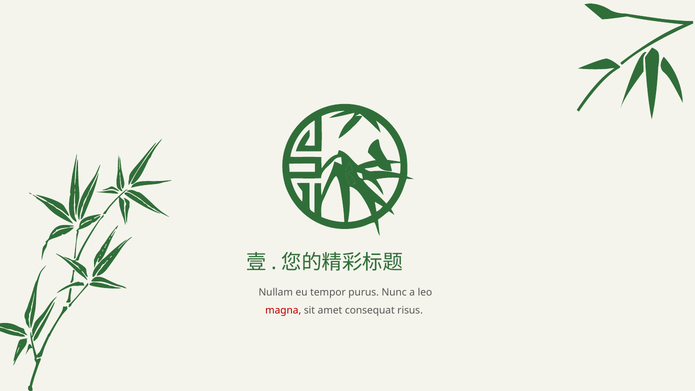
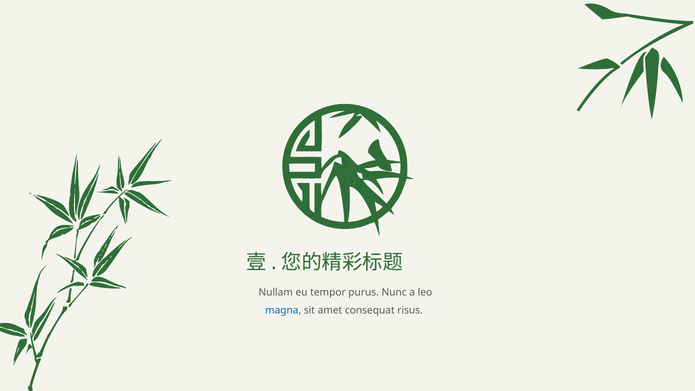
magna colour: red -> blue (283, 310)
